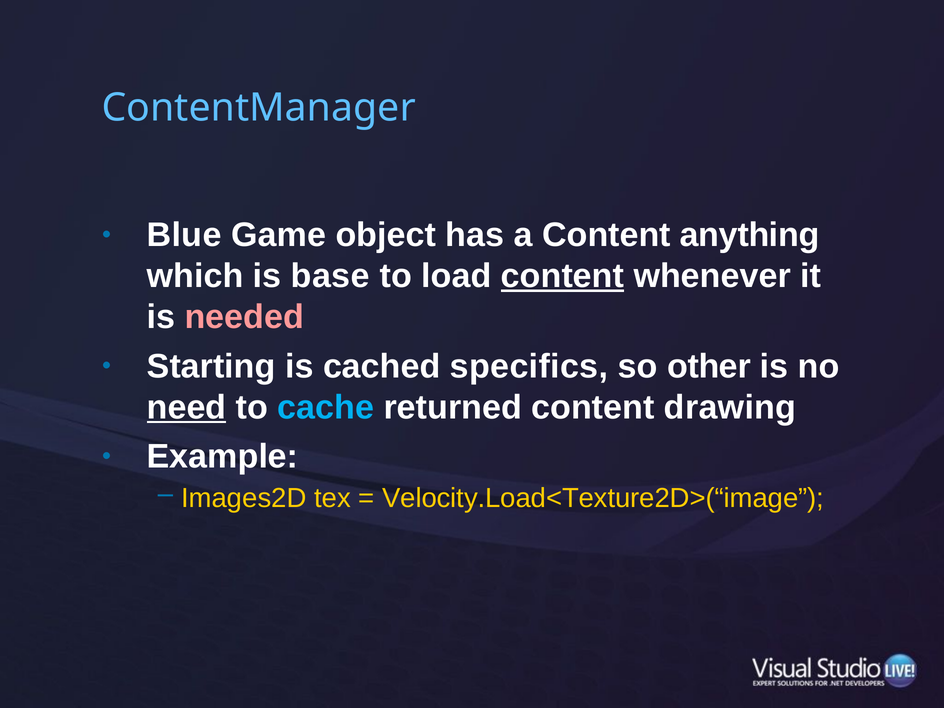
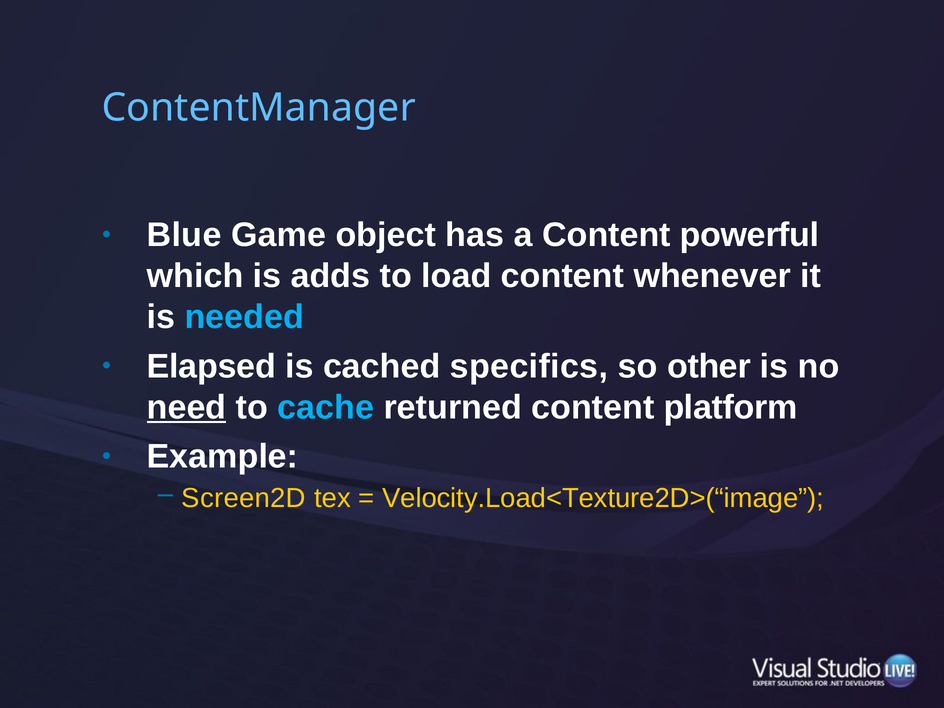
anything: anything -> powerful (750, 235)
base: base -> adds (330, 276)
content underline: present -> none (562, 276)
needed colour: pink -> light blue (244, 317)
Starting: Starting -> Elapsed (211, 366)
drawing: drawing -> platform (730, 407)
Images2D: Images2D -> Screen2D (244, 498)
